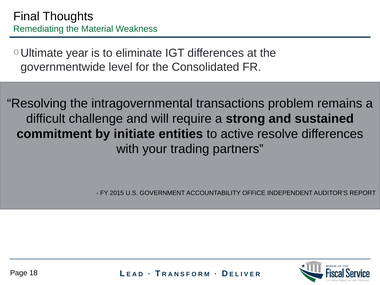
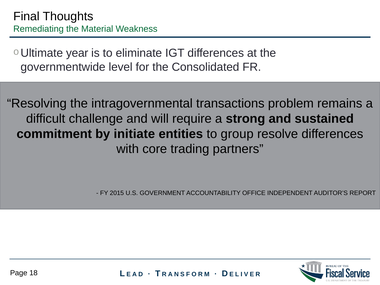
active: active -> group (237, 134)
your: your -> core (155, 149)
